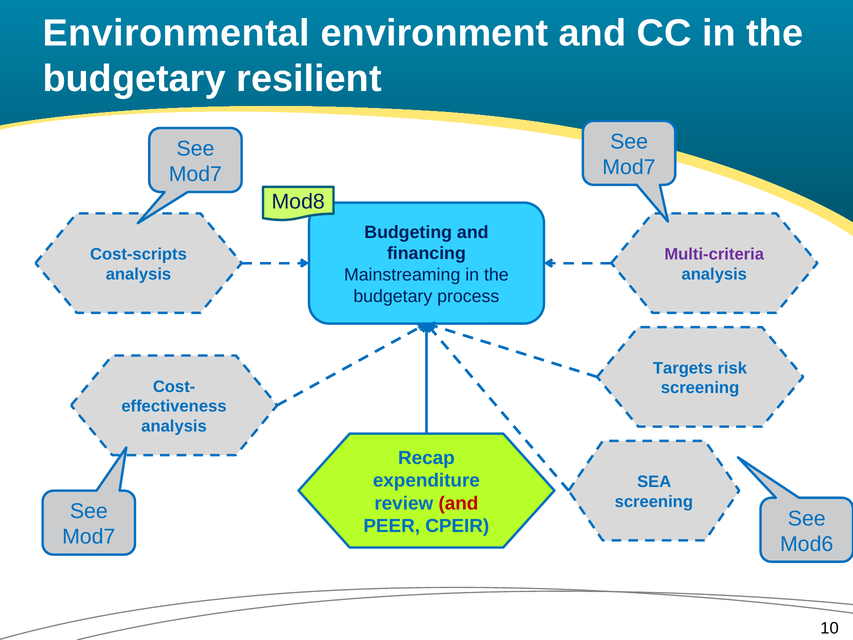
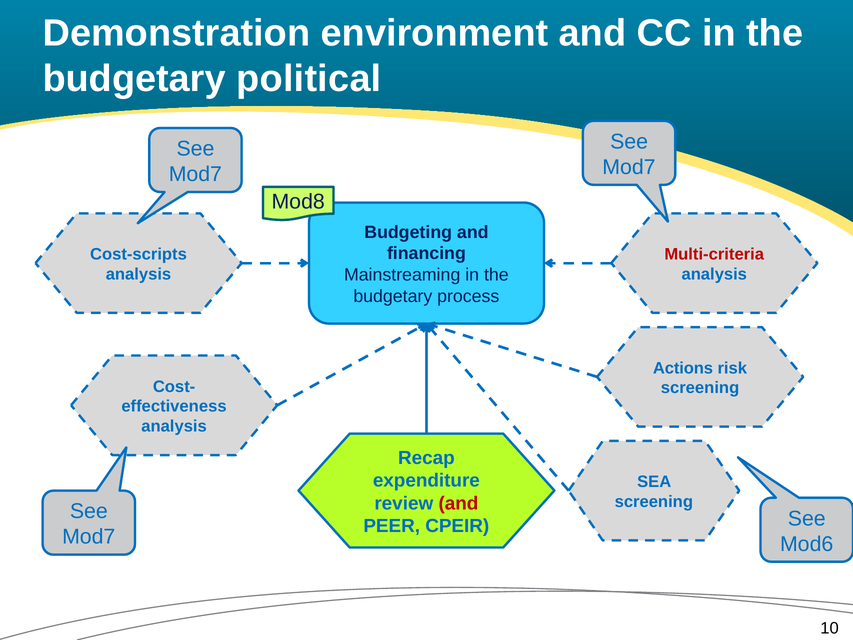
Environmental: Environmental -> Demonstration (176, 33)
resilient: resilient -> political (309, 79)
Multi-criteria colour: purple -> red (714, 254)
Targets: Targets -> Actions (683, 368)
